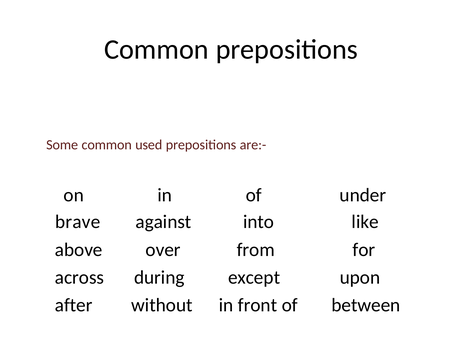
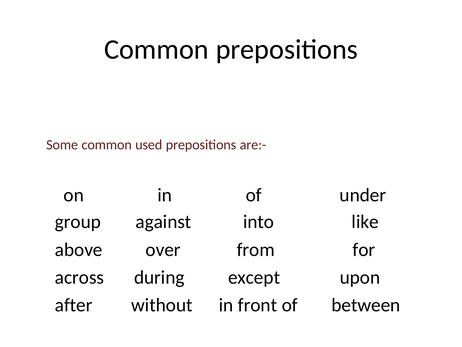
brave: brave -> group (78, 222)
